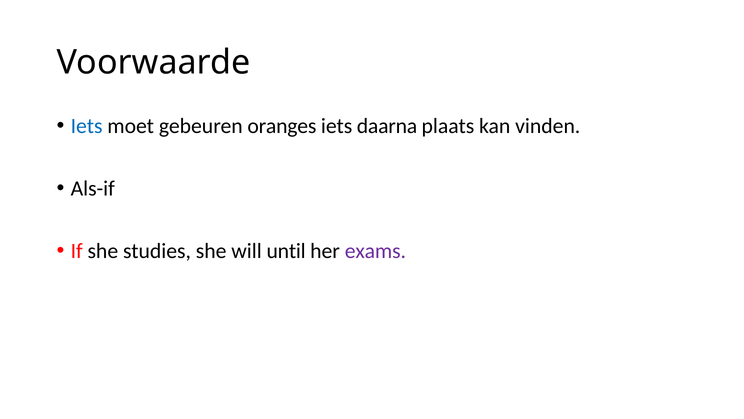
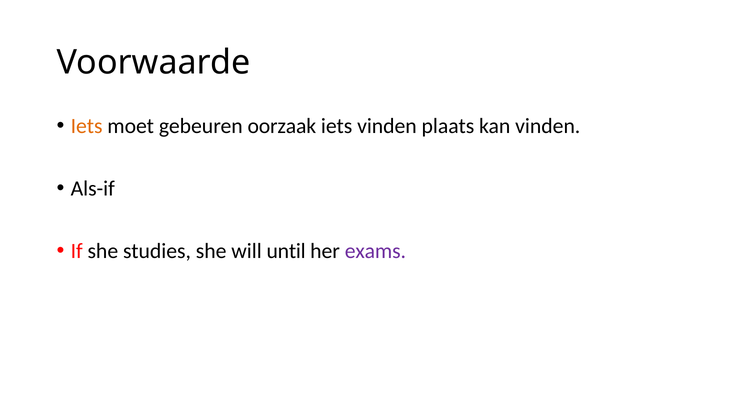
Iets colour: blue -> orange (87, 126)
oranges: oranges -> oorzaak (282, 126)
iets daarna: daarna -> vinden (387, 126)
